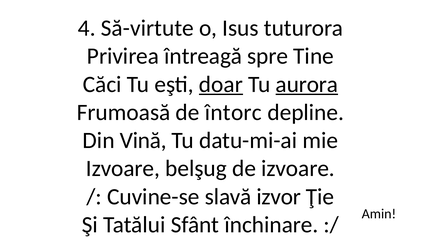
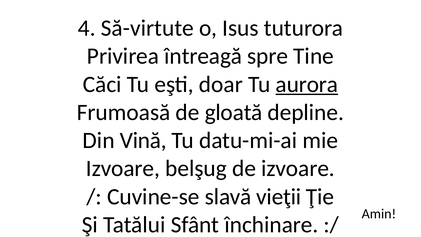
doar underline: present -> none (221, 84)
întorc: întorc -> gloată (234, 112)
izvor: izvor -> vieţii (279, 197)
